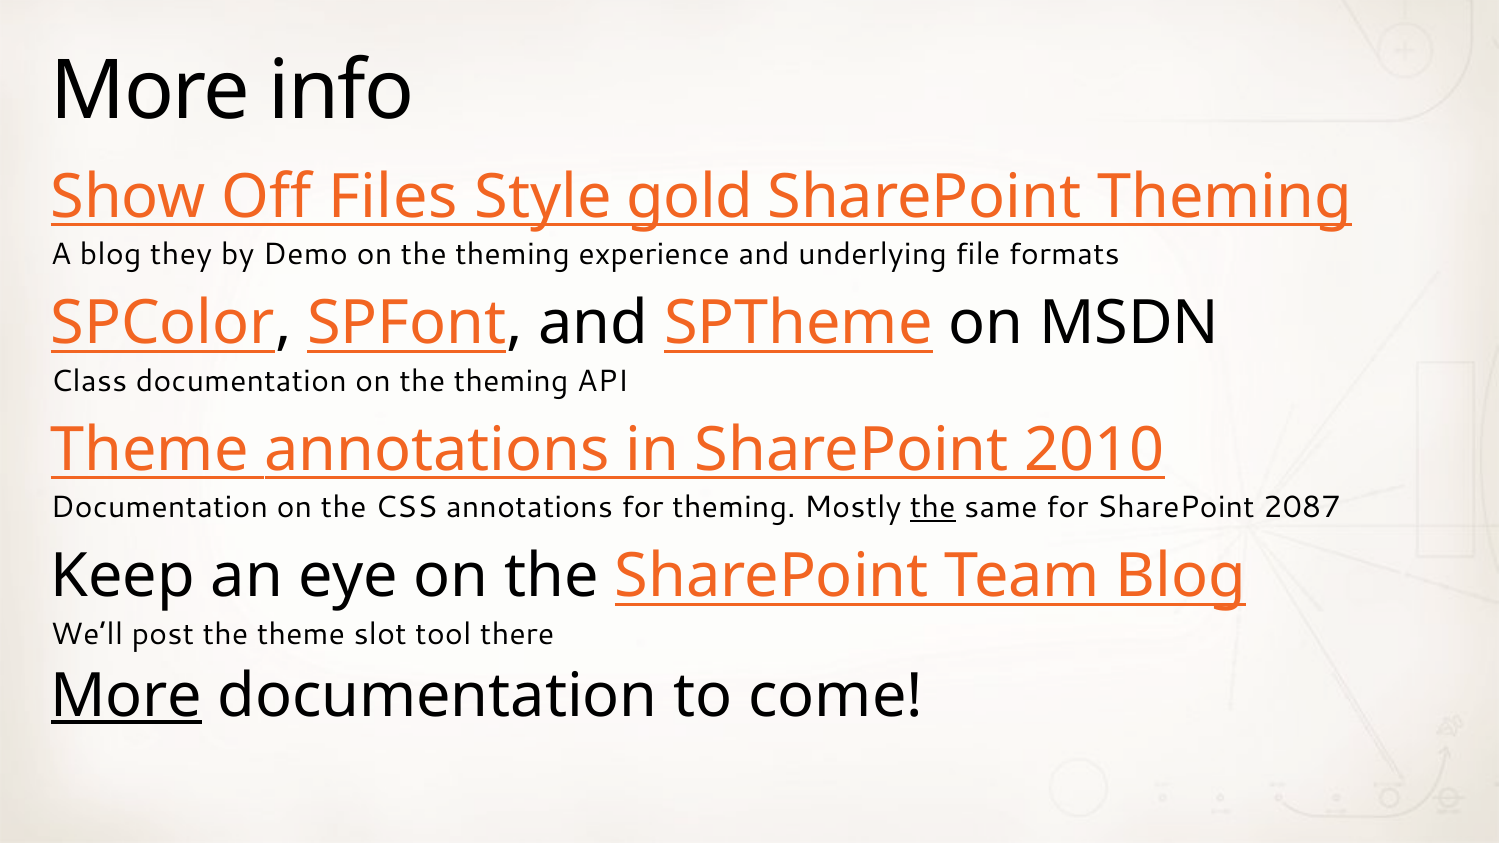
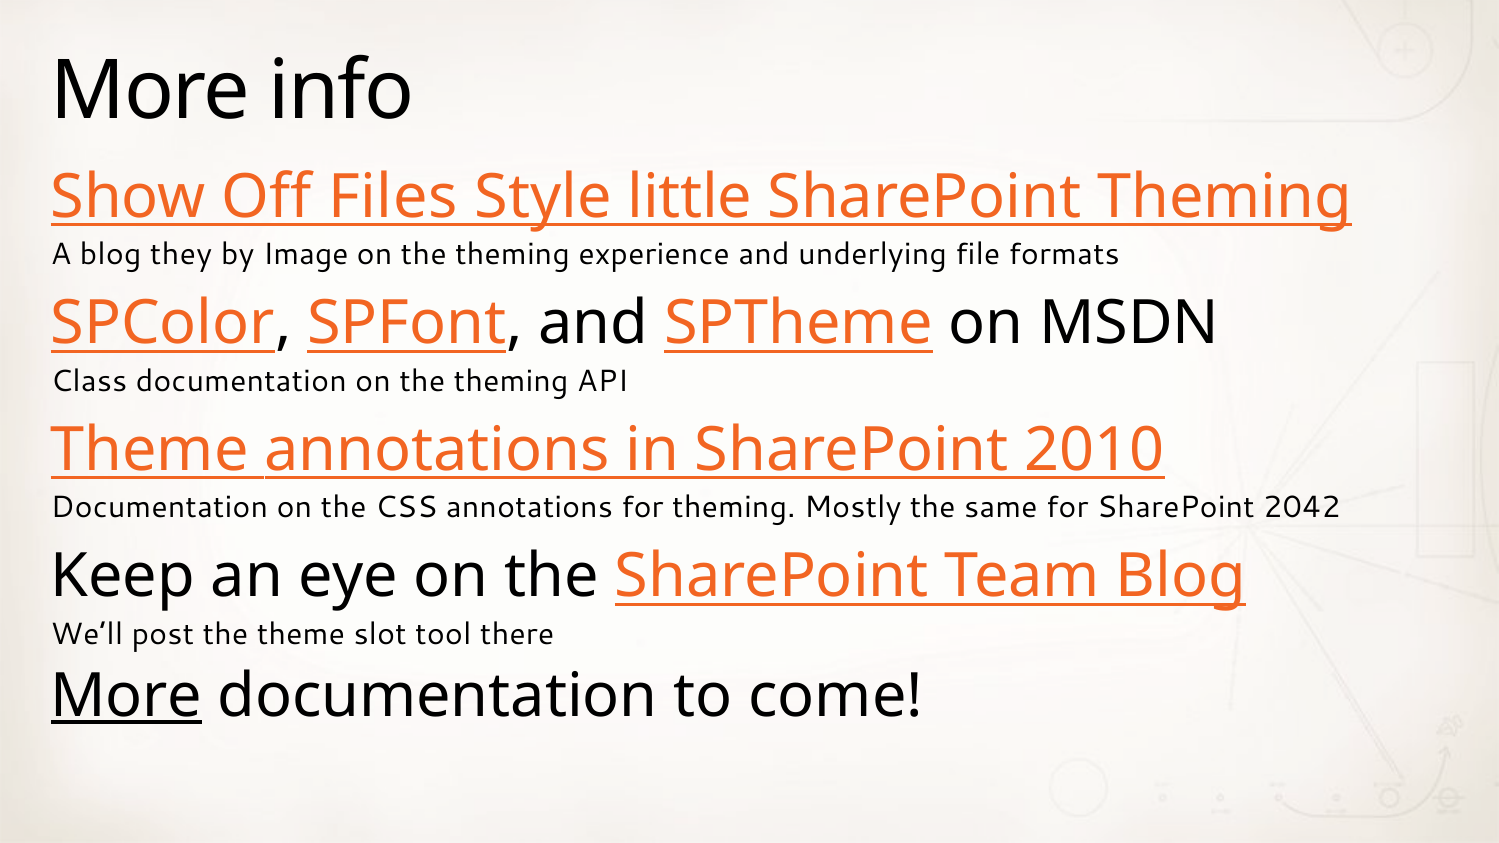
gold: gold -> little (690, 197)
Demo: Demo -> Image (306, 255)
the underline: present -> none (933, 508)
2087: 2087 -> 2042 (1302, 508)
